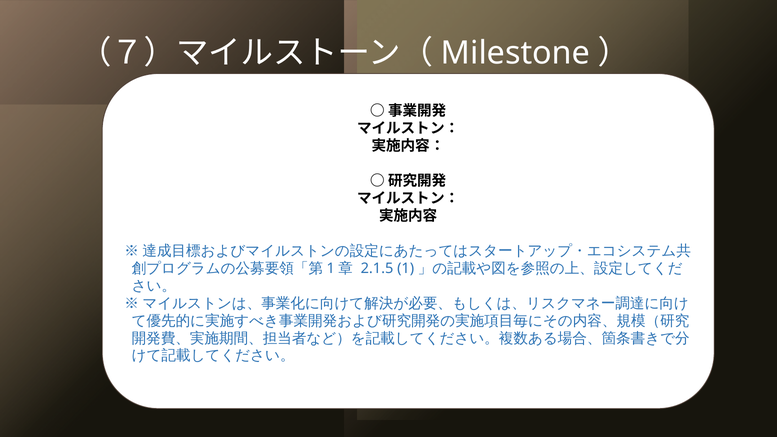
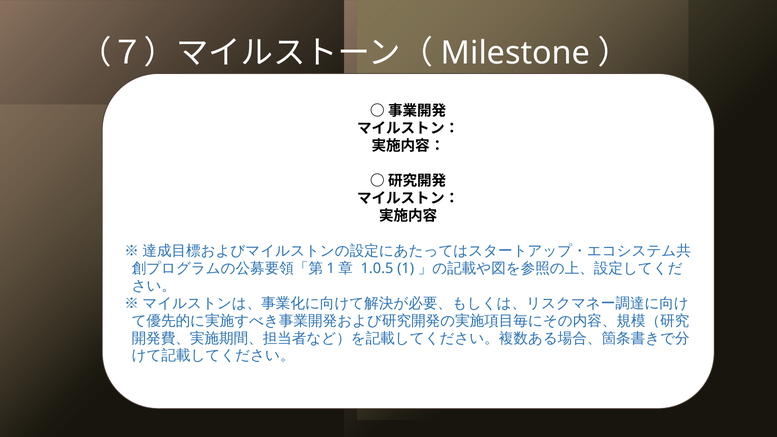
2.1.5: 2.1.5 -> 1.0.5 (377, 268)
